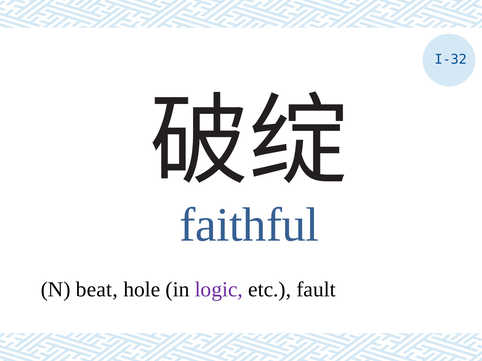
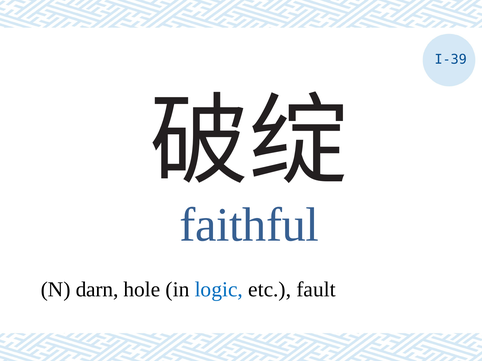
I-32: I-32 -> I-39 (451, 60)
beat: beat -> darn (97, 290)
logic colour: purple -> blue (219, 290)
